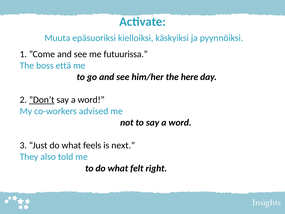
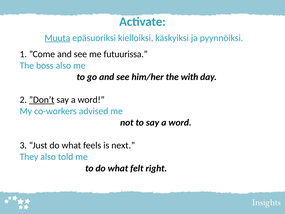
Muuta underline: none -> present (57, 38)
boss että: että -> also (63, 65)
here: here -> with (190, 77)
